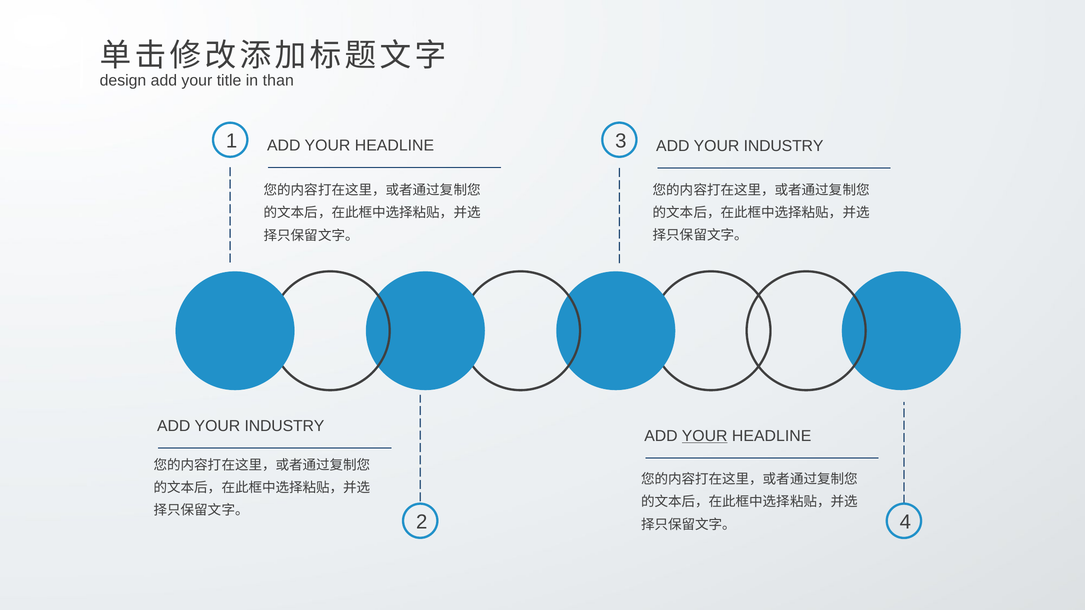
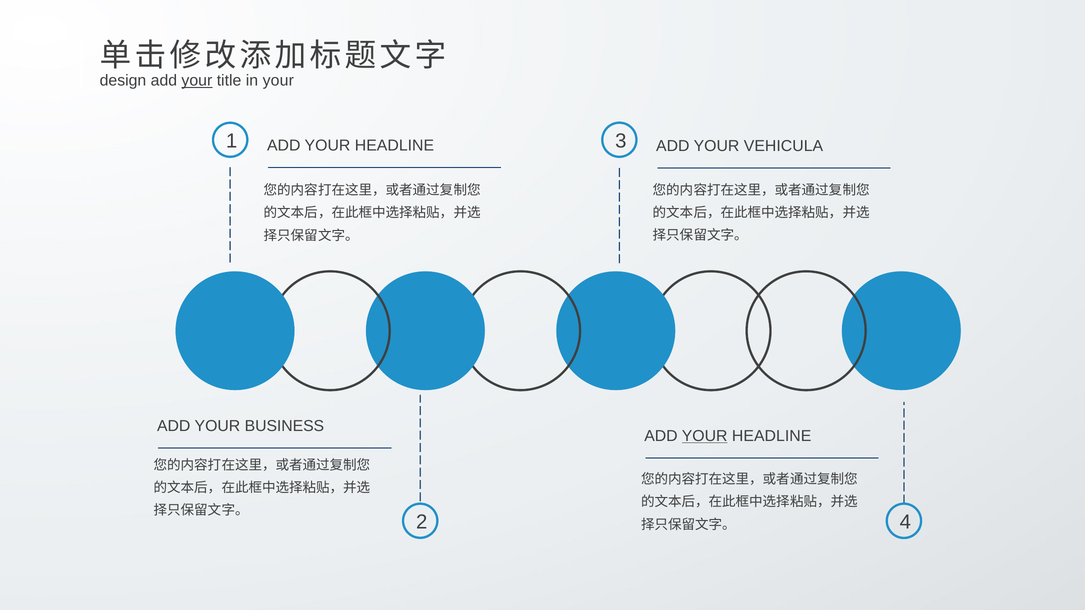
your underline: none -> present (197, 81)
in than: than -> your (278, 81)
INDUSTRY: INDUSTRY -> VEHICULA (783, 146)
INDUSTRY: INDUSTRY -> BUSINESS (284, 426)
